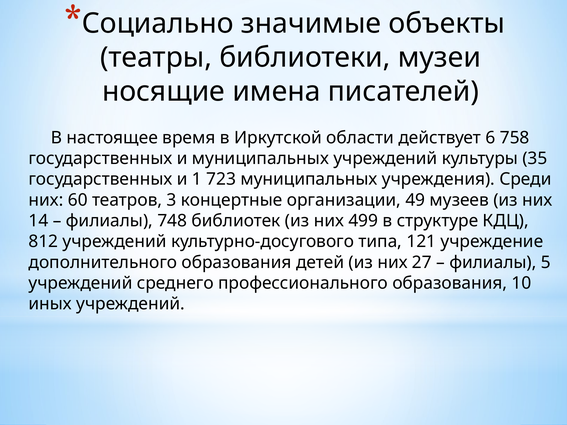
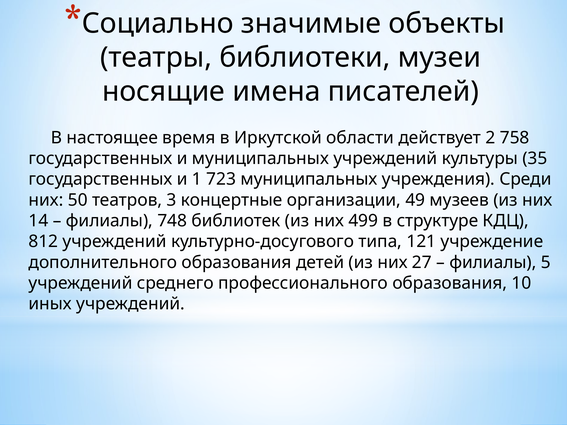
6: 6 -> 2 (490, 138)
60: 60 -> 50 (78, 200)
